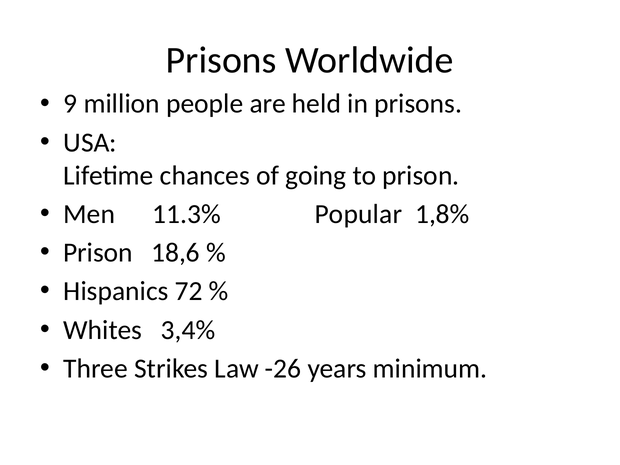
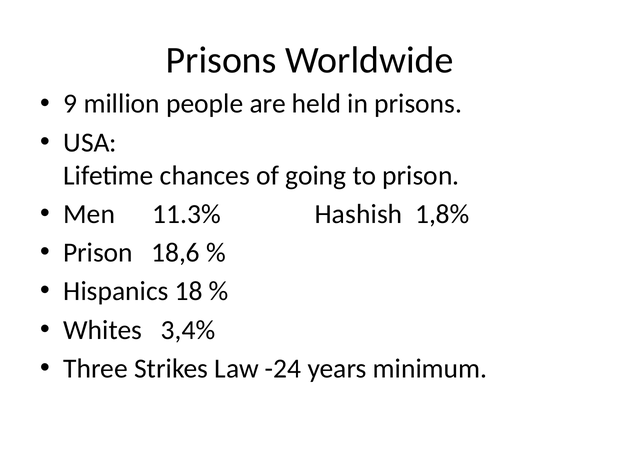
Popular: Popular -> Hashish (358, 214)
72: 72 -> 18 (189, 291)
-26: -26 -> -24 (283, 369)
